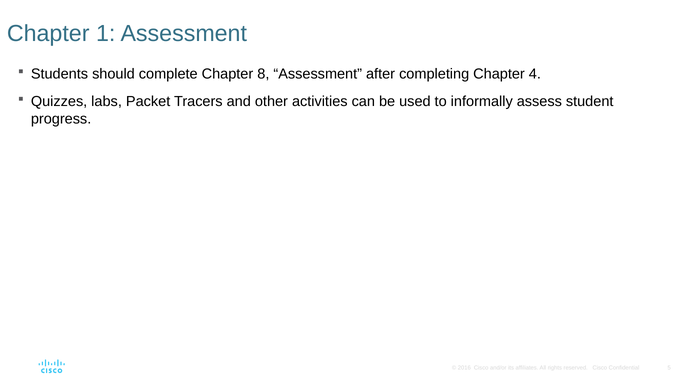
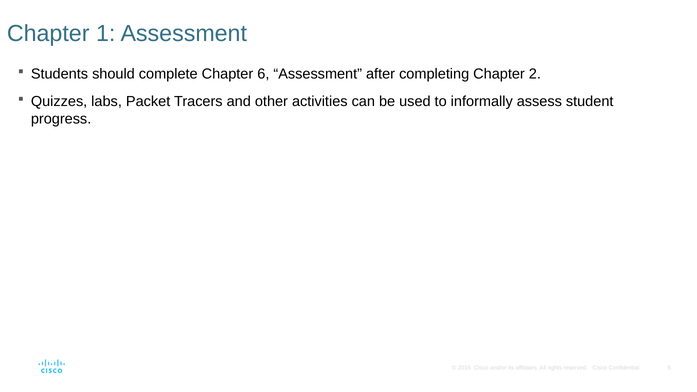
8: 8 -> 6 (263, 74)
4: 4 -> 2 (535, 74)
